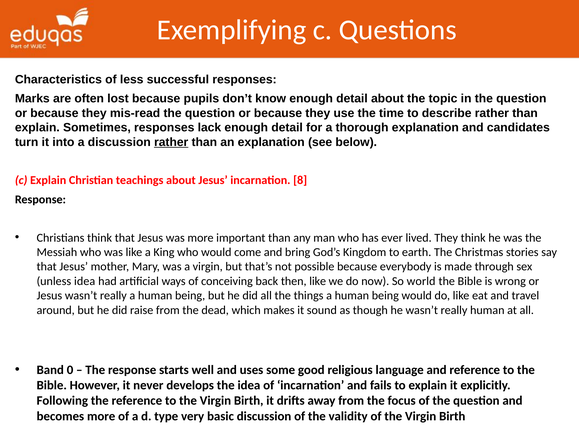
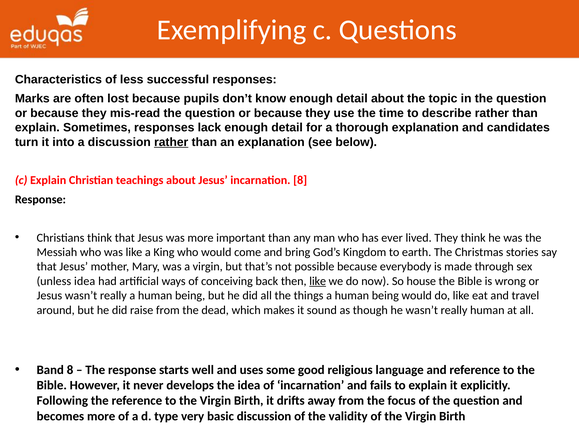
like underline: none -> present (318, 281)
world: world -> house (421, 281)
Band 0: 0 -> 8 (70, 370)
